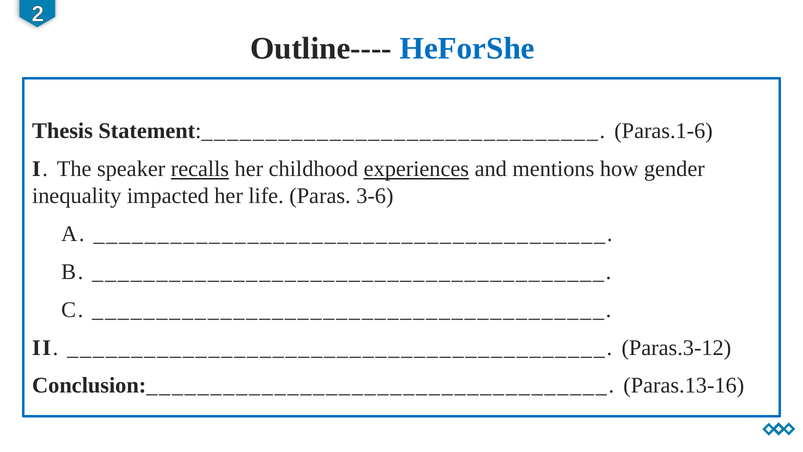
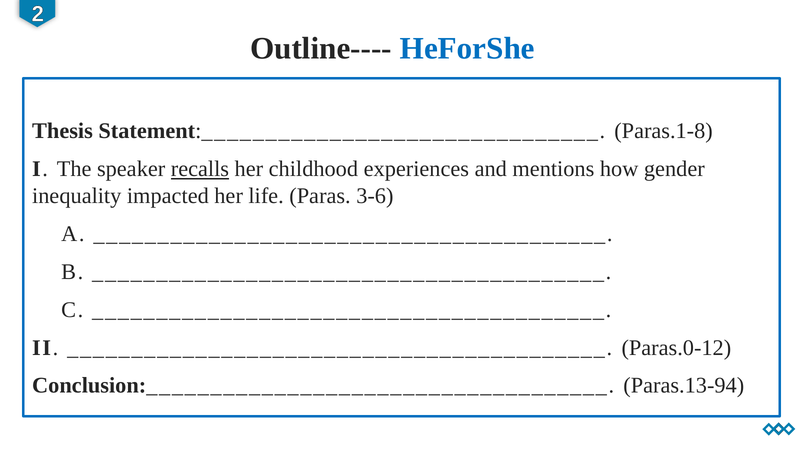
Paras.1-6: Paras.1-6 -> Paras.1-8 (664, 131)
experiences underline: present -> none (416, 169)
Paras.3-12: Paras.3-12 -> Paras.0-12 (676, 347)
Paras.13-16: Paras.13-16 -> Paras.13-94 (684, 385)
